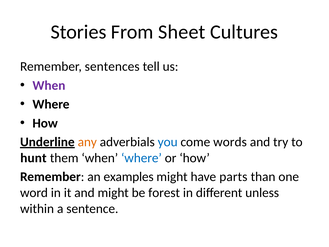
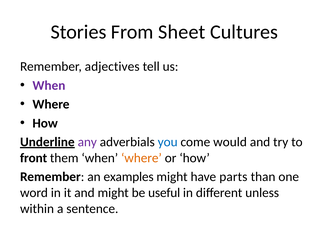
sentences: sentences -> adjectives (112, 67)
any colour: orange -> purple (87, 142)
words: words -> would (230, 142)
hunt: hunt -> front (34, 158)
where colour: blue -> orange (141, 158)
forest: forest -> useful (164, 193)
